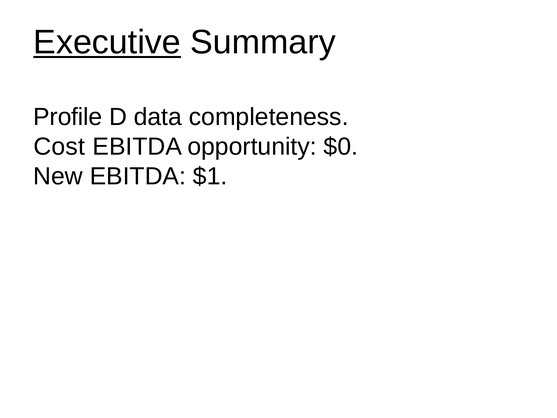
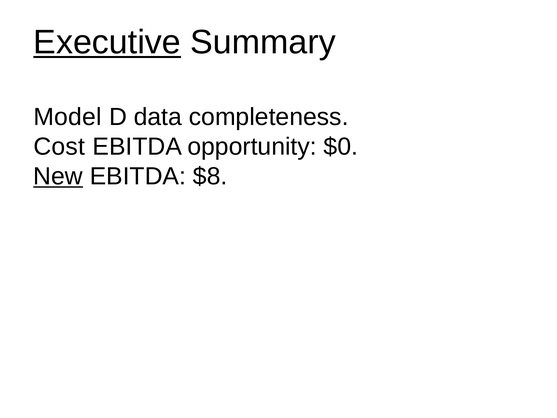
Profile: Profile -> Model (68, 117)
New underline: none -> present (58, 176)
$1: $1 -> $8 (210, 176)
